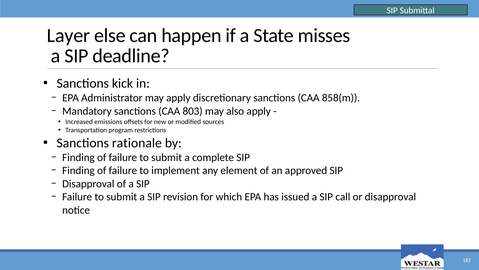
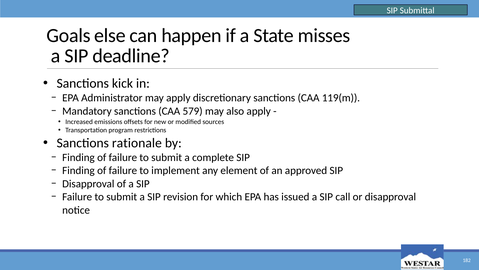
Layer: Layer -> Goals (69, 35)
858(m: 858(m -> 119(m (341, 98)
803: 803 -> 579 (193, 111)
